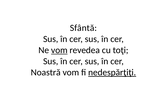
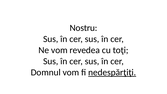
Sfântă: Sfântă -> Nostru (84, 28)
vom underline: present -> none (59, 50)
Noastră: Noastră -> Domnul (46, 72)
